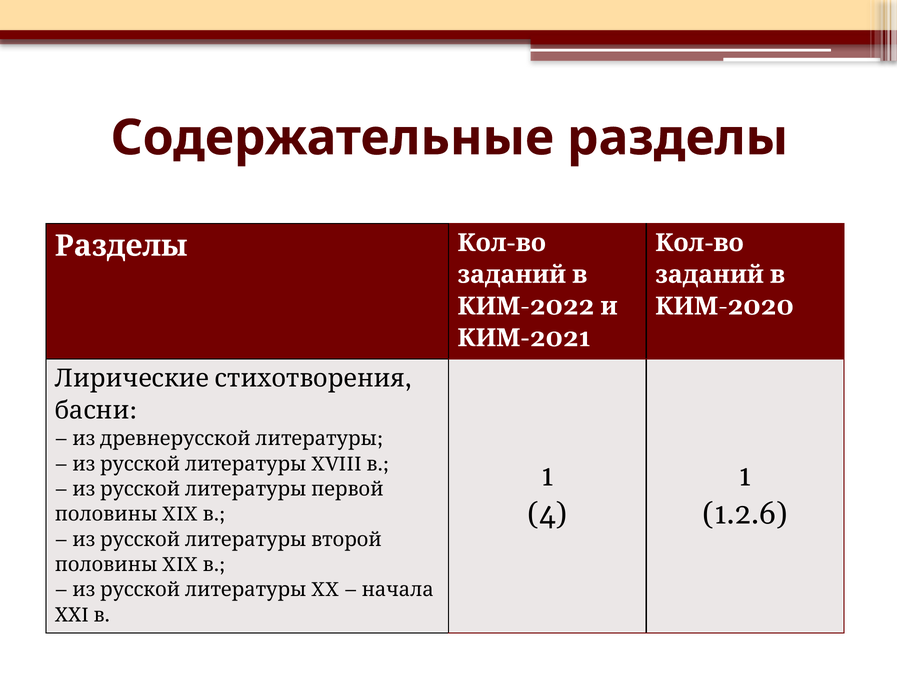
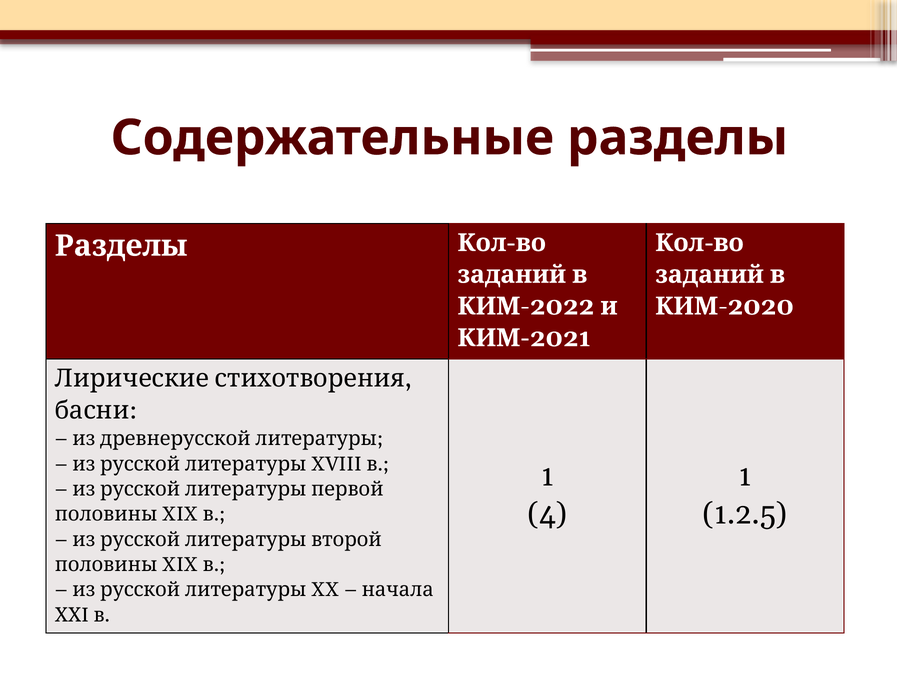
1.2.6: 1.2.6 -> 1.2.5 (745, 514)
